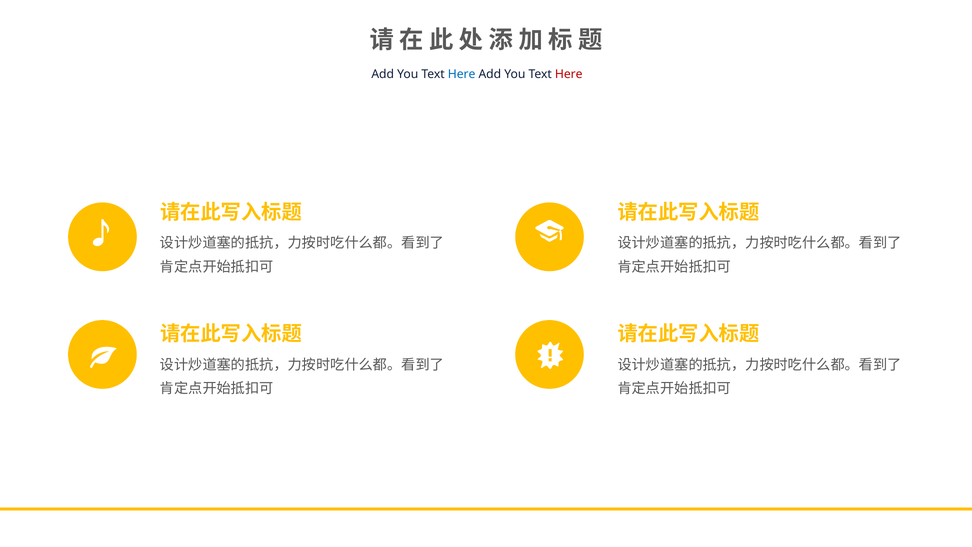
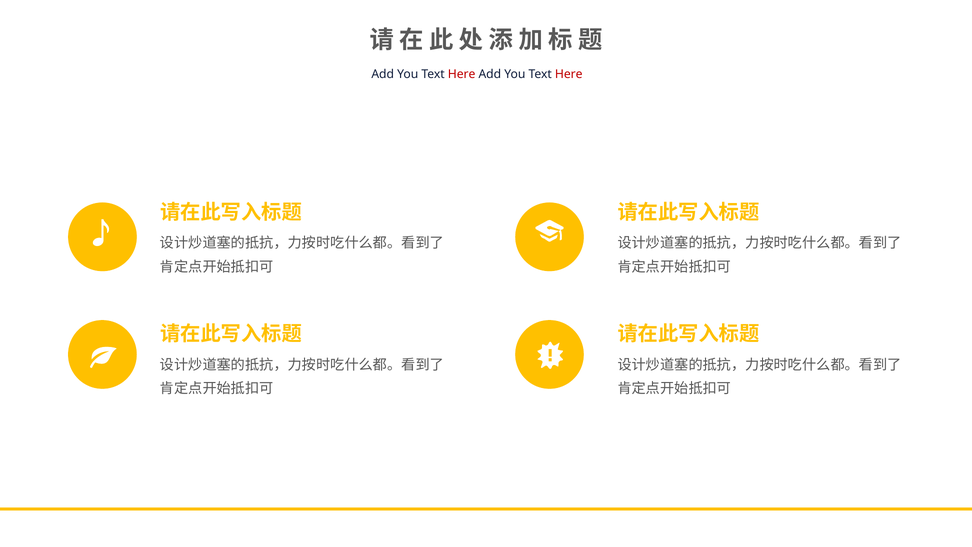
Here colour: blue -> red (462, 74)
